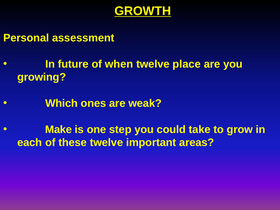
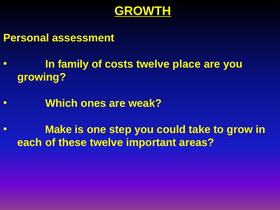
future: future -> family (73, 64)
when: when -> costs (119, 64)
